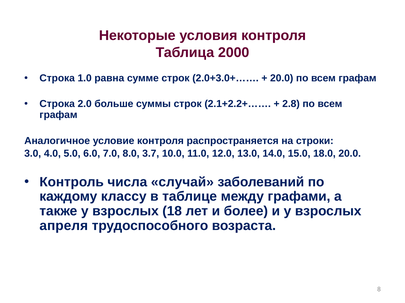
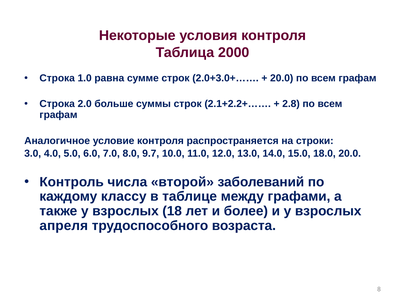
3.7: 3.7 -> 9.7 (151, 154)
случай: случай -> второй (182, 182)
